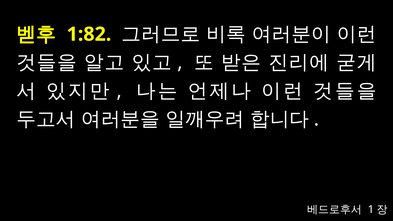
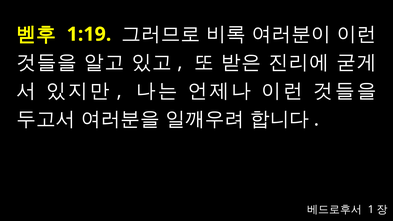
1:82: 1:82 -> 1:19 (89, 34)
